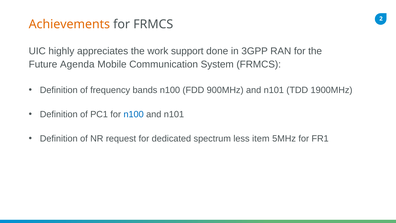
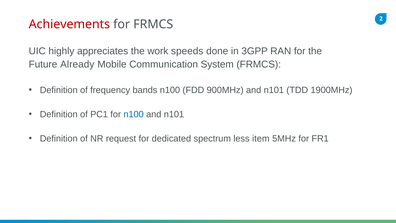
Achievements colour: orange -> red (69, 24)
support: support -> speeds (187, 51)
Agenda: Agenda -> Already (77, 64)
